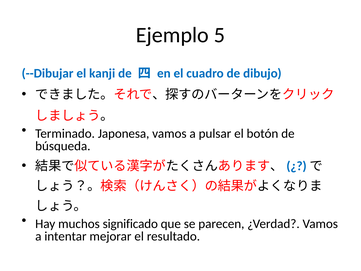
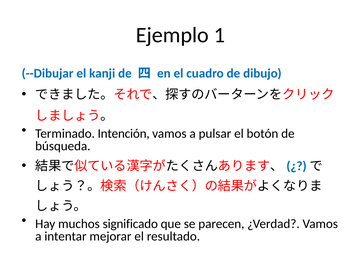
5: 5 -> 1 (219, 35)
Japonesa: Japonesa -> Intención (124, 133)
